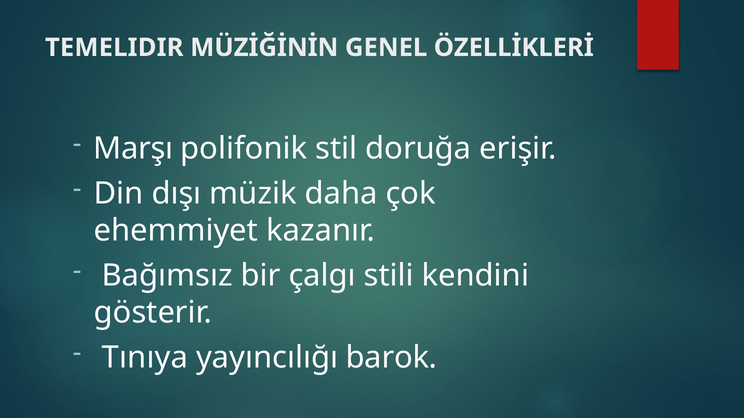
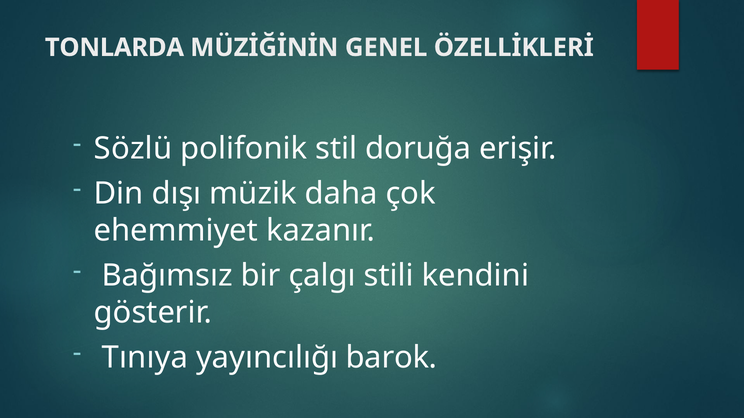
TEMELIDIR: TEMELIDIR -> TONLARDA (114, 48)
Marşı: Marşı -> Sözlü (133, 149)
